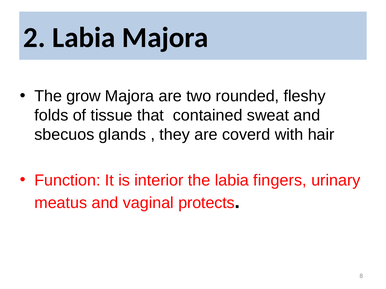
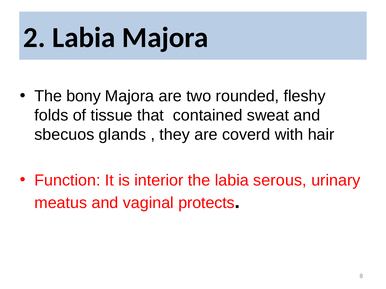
grow: grow -> bony (84, 96)
fingers: fingers -> serous (280, 181)
